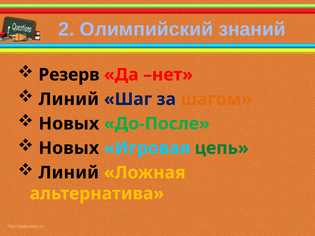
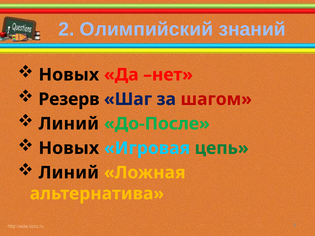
Резерв: Резерв -> Новых (69, 75)
Линий: Линий -> Резерв (69, 99)
шагом colour: orange -> red (216, 99)
Новых: Новых -> Линий (69, 124)
